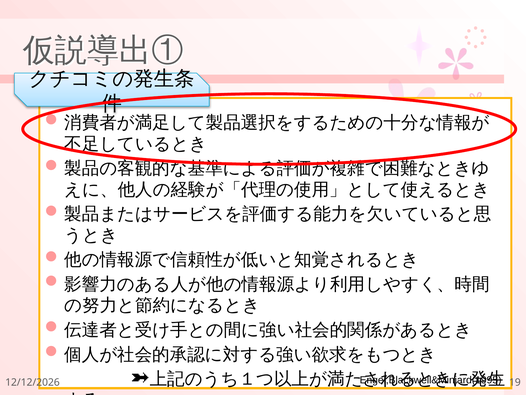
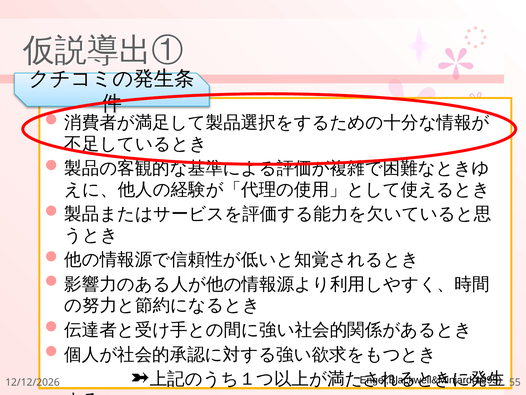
19: 19 -> 55 (515, 382)
